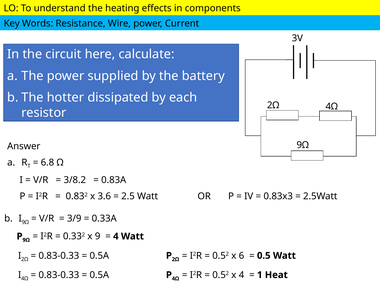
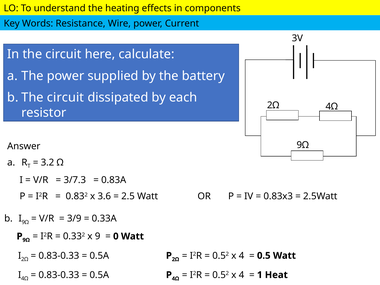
hotter: hotter -> circuit (65, 97)
6.8: 6.8 -> 3.2 (47, 162)
3/8.2: 3/8.2 -> 3/7.3 (75, 180)
4: 4 -> 0 (116, 236)
6: 6 -> 4 (242, 256)
